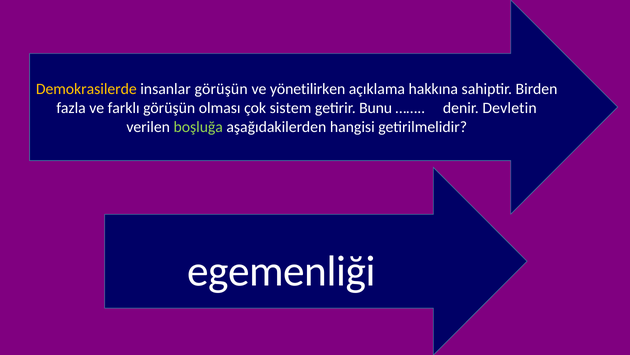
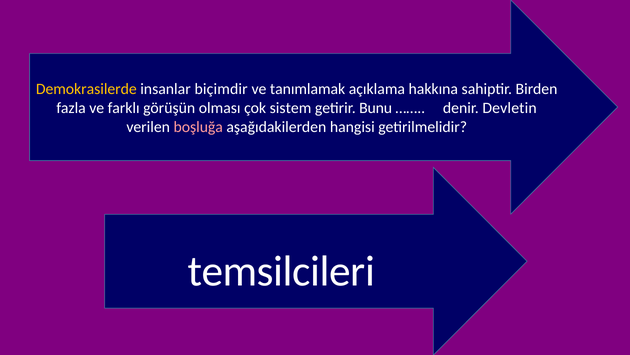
insanlar görüşün: görüşün -> biçimdir (221, 89)
yönetilirken: yönetilirken -> tanımlamak (308, 89)
boşluğa colour: light green -> pink (198, 127)
egemenliği: egemenliği -> temsilcileri (281, 271)
